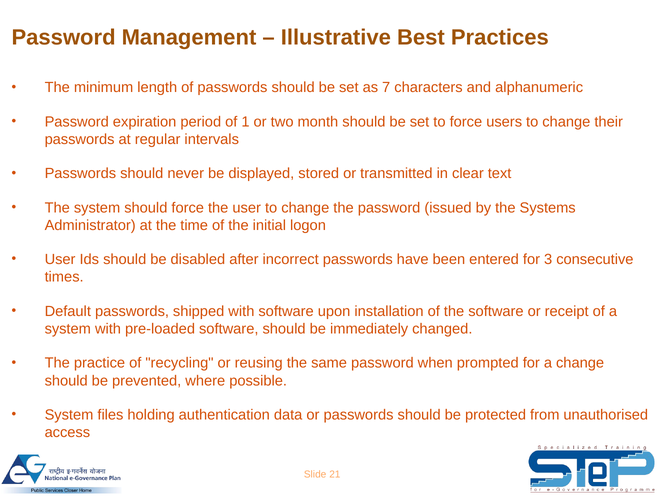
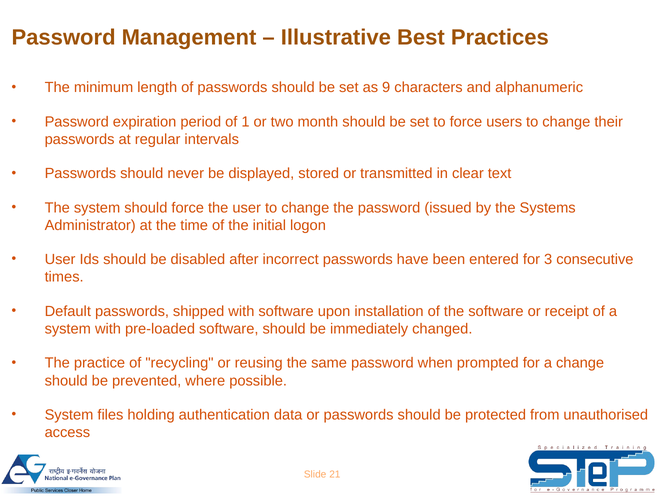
7: 7 -> 9 (386, 88)
